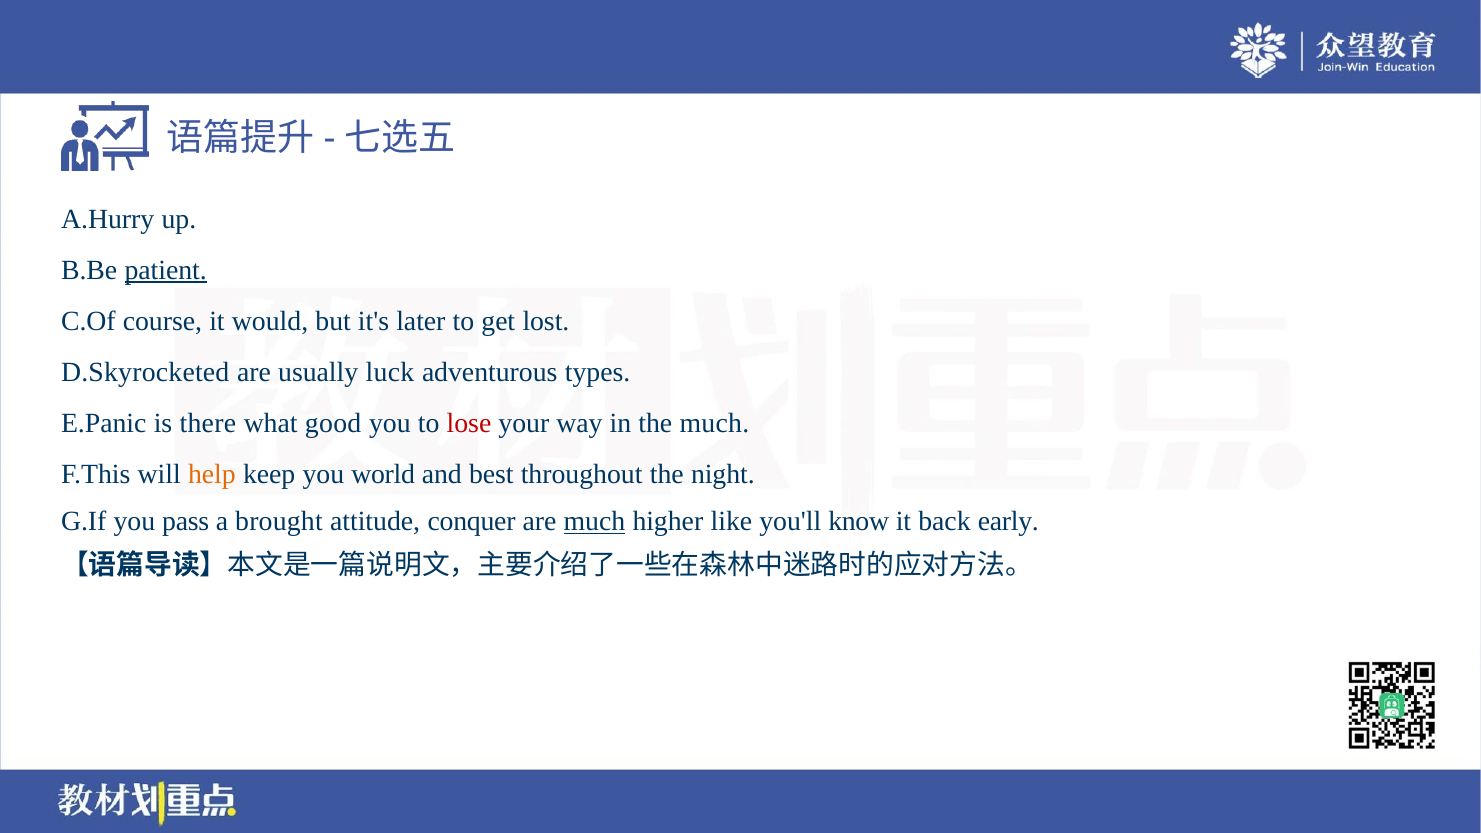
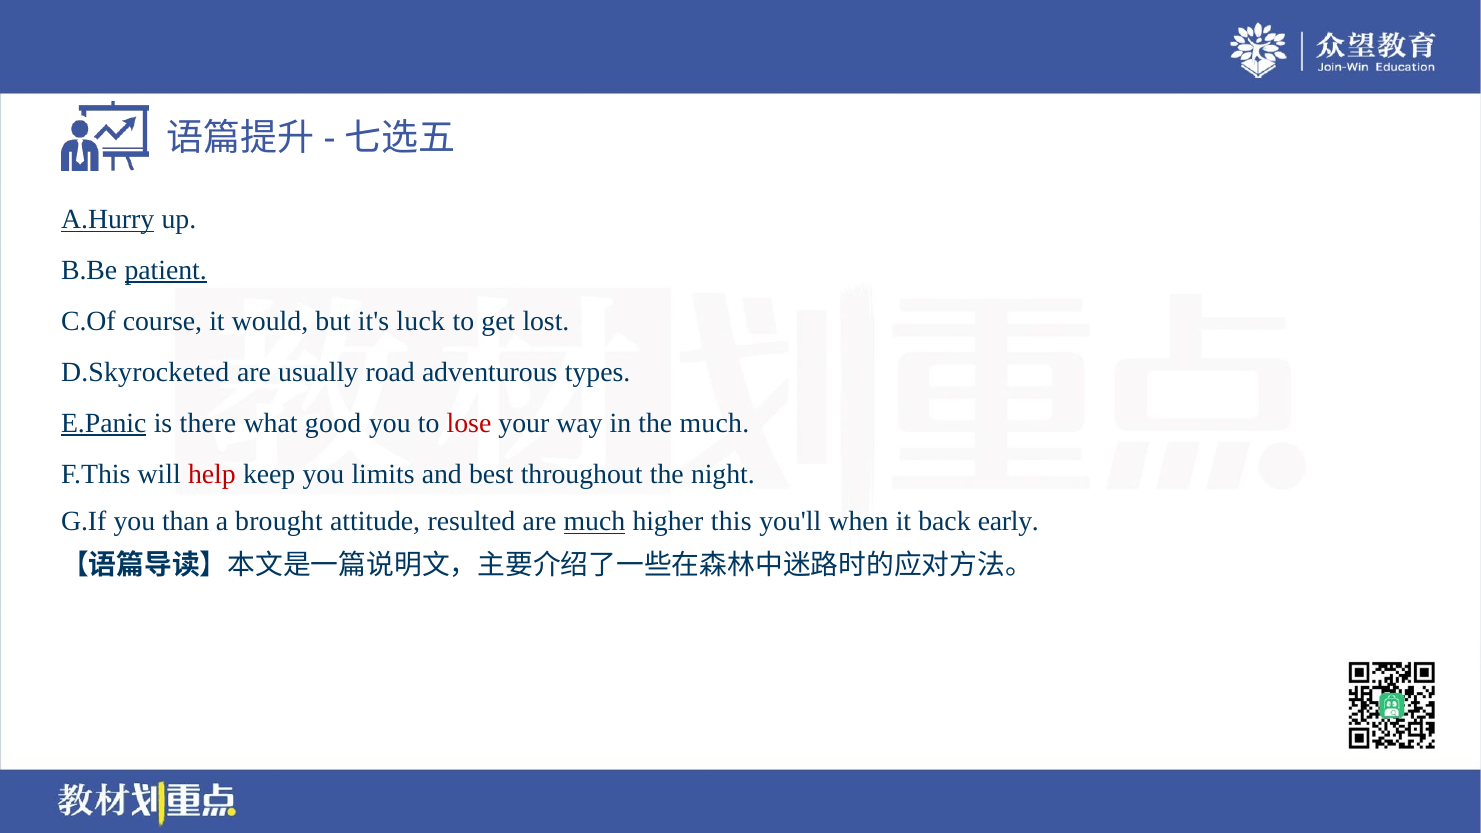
A.Hurry underline: none -> present (108, 219)
later: later -> luck (421, 321)
luck: luck -> road (390, 372)
E.Panic underline: none -> present (104, 423)
help colour: orange -> red (212, 474)
world: world -> limits (383, 474)
pass: pass -> than (186, 522)
conquer: conquer -> resulted (471, 522)
like: like -> this (731, 522)
know: know -> when (859, 522)
